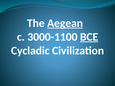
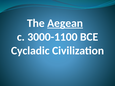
BCE underline: present -> none (89, 37)
